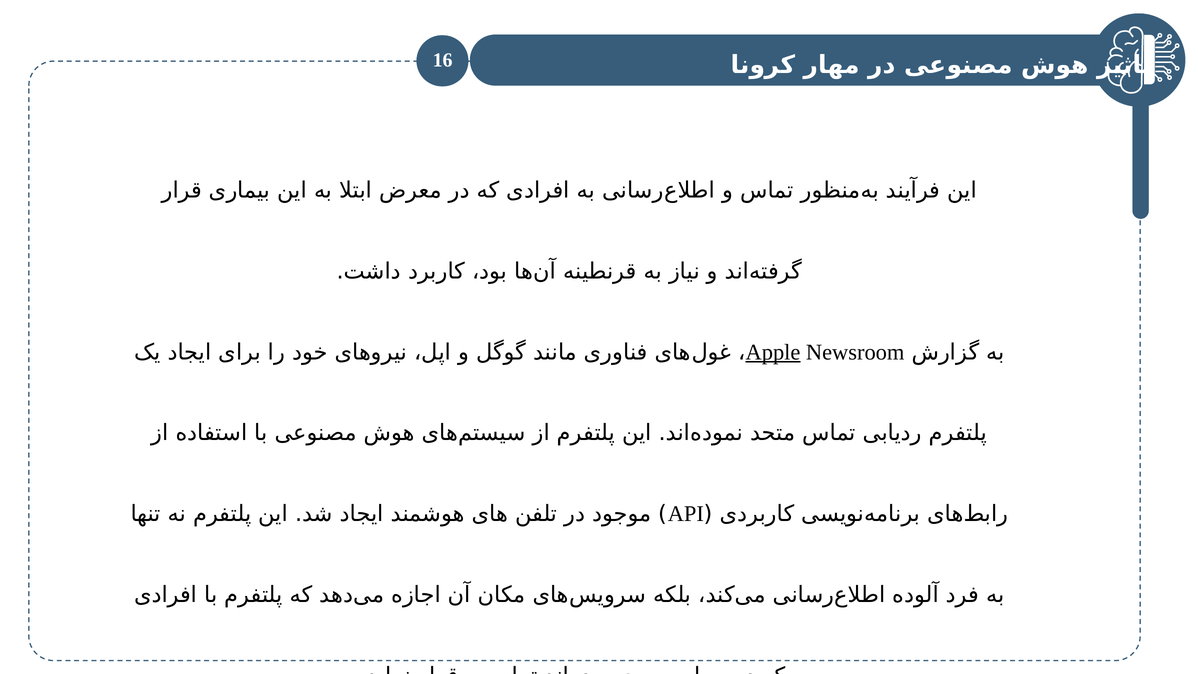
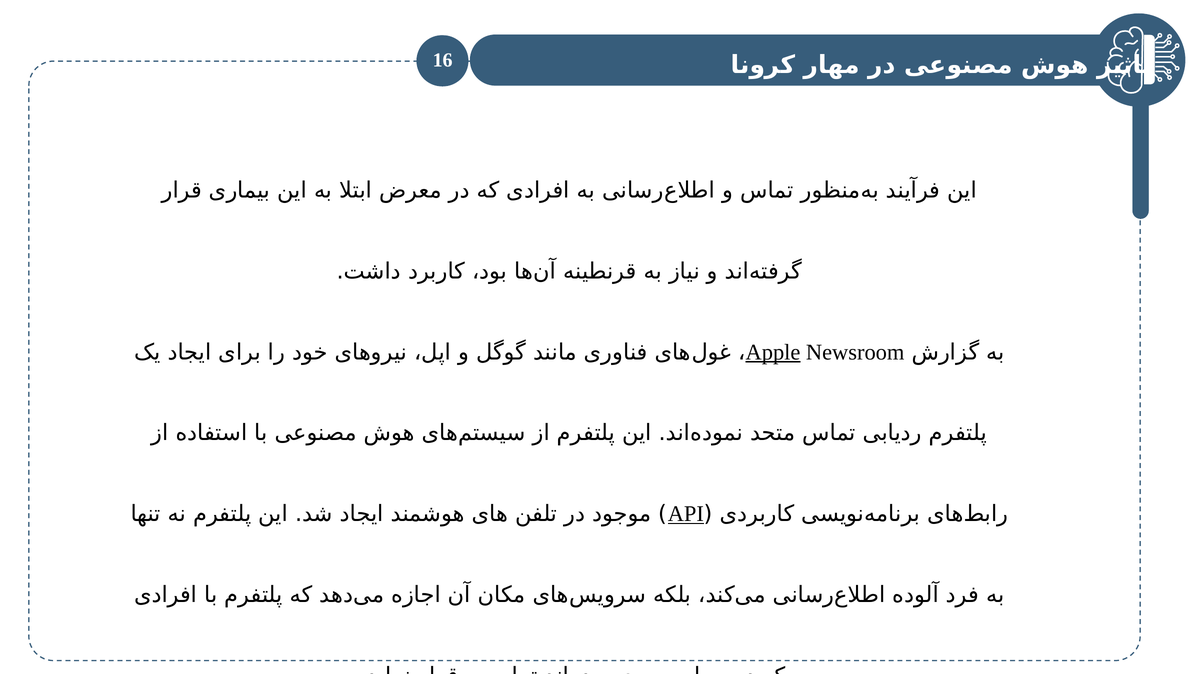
API underline: none -> present (686, 514)
